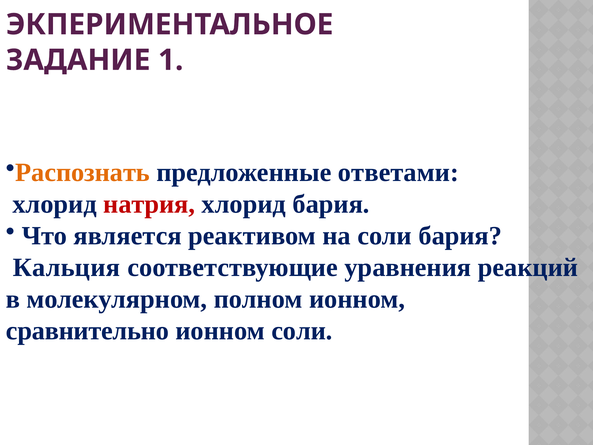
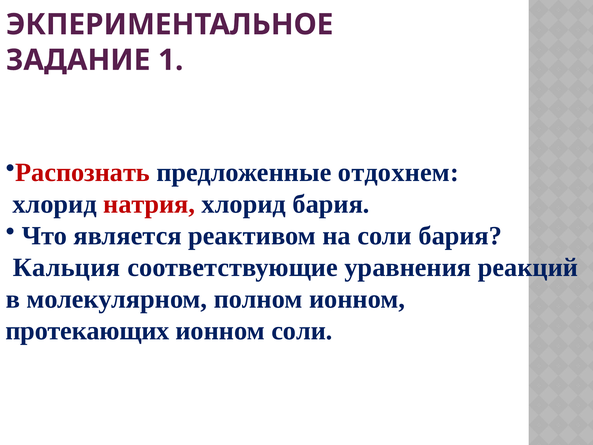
Распознать colour: orange -> red (83, 172)
ответами: ответами -> отдохнем (398, 172)
сравнительно: сравнительно -> протекающих (87, 331)
